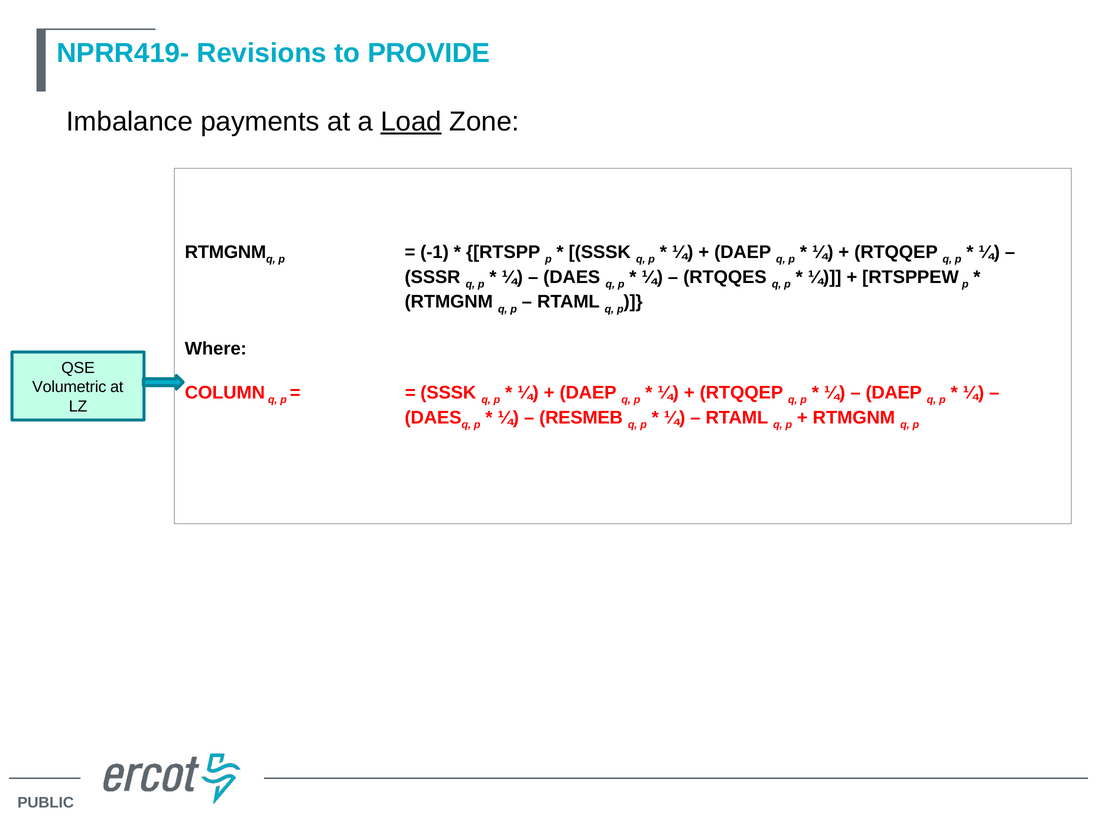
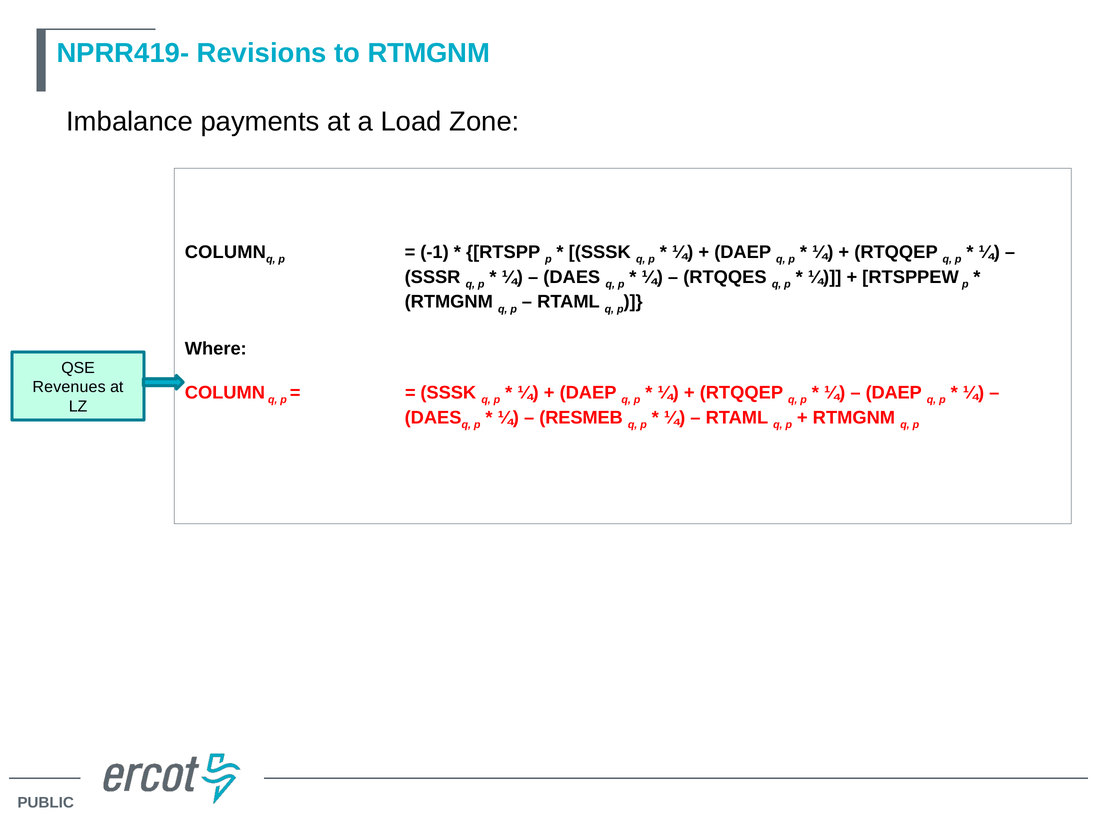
to PROVIDE: PROVIDE -> RTMGNM (429, 53)
Load underline: present -> none (411, 122)
RTMGNM: RTMGNM -> COLUMN (225, 252)
Volumetric: Volumetric -> Revenues (69, 387)
